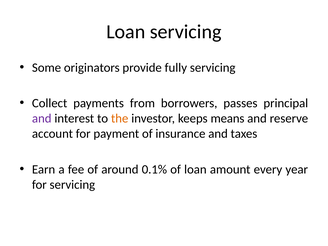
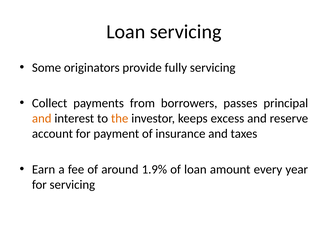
and colour: purple -> orange (42, 119)
means: means -> excess (227, 119)
0.1%: 0.1% -> 1.9% (154, 169)
